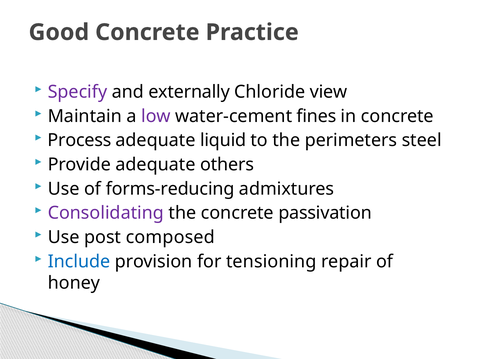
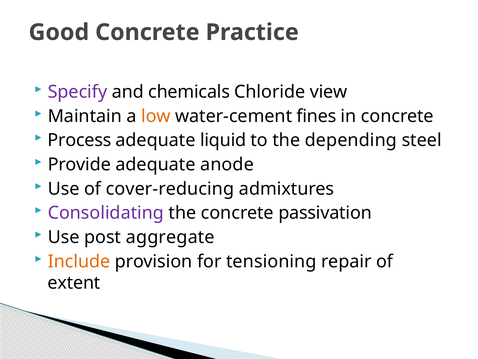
externally: externally -> chemicals (189, 92)
low colour: purple -> orange (156, 116)
perimeters: perimeters -> depending (351, 140)
others: others -> anode (227, 164)
forms-reducing: forms-reducing -> cover-reducing (170, 189)
composed: composed -> aggregate (170, 237)
Include colour: blue -> orange (79, 261)
honey: honey -> extent (74, 283)
